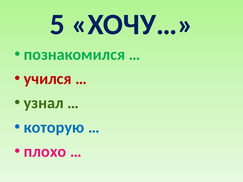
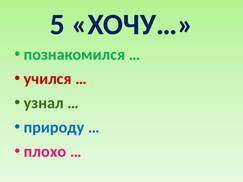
которую: которую -> природу (54, 127)
